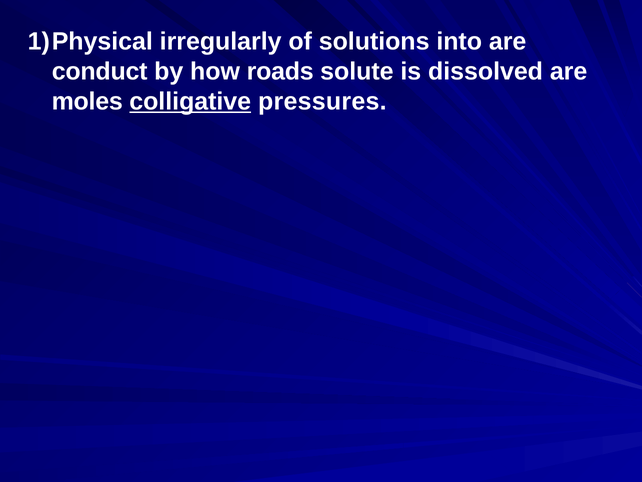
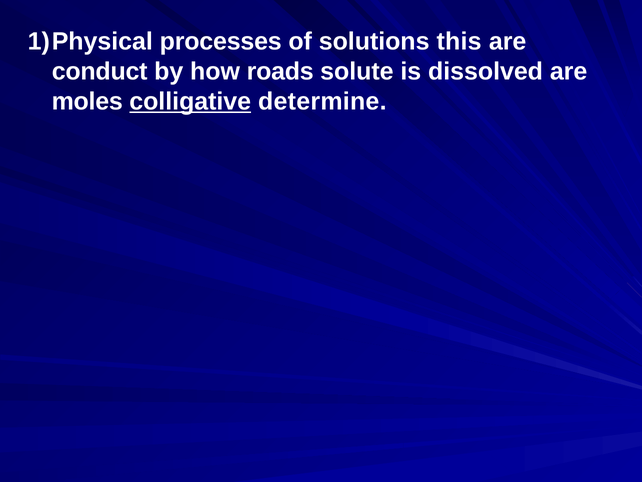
irregularly: irregularly -> processes (221, 41)
into: into -> this (459, 41)
pressures: pressures -> determine (322, 101)
